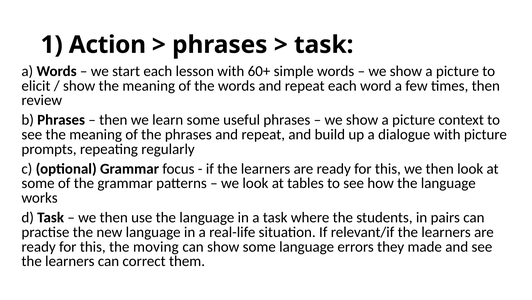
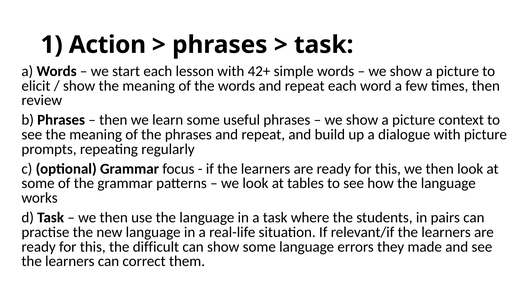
60+: 60+ -> 42+ (259, 71)
moving: moving -> difficult (156, 246)
